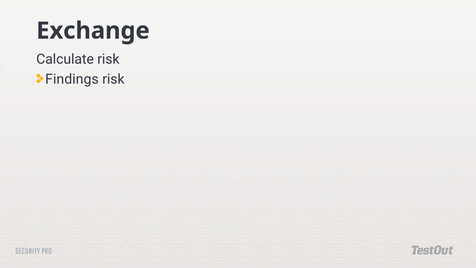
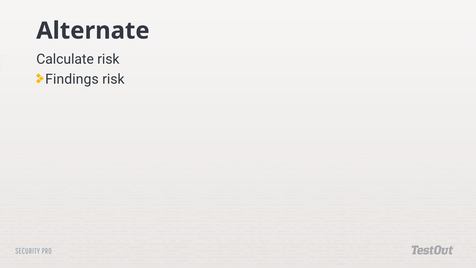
Exchange: Exchange -> Alternate (93, 31)
